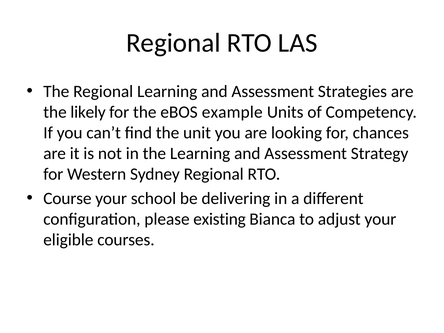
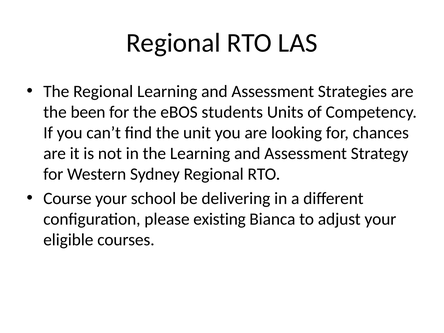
likely: likely -> been (88, 112)
example: example -> students (232, 112)
